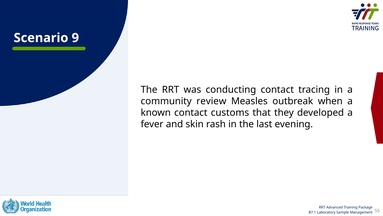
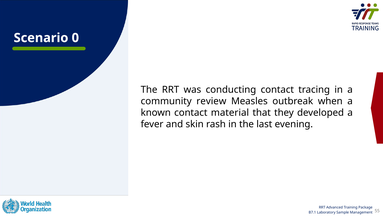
9: 9 -> 0 (75, 38)
customs: customs -> material (230, 112)
